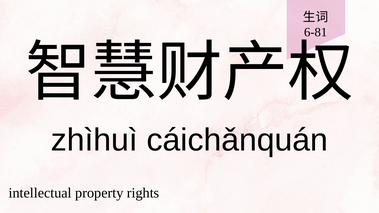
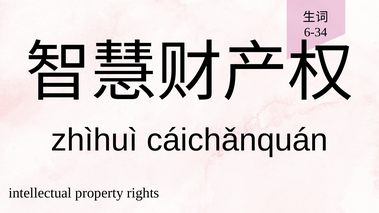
6-81: 6-81 -> 6-34 (316, 32)
